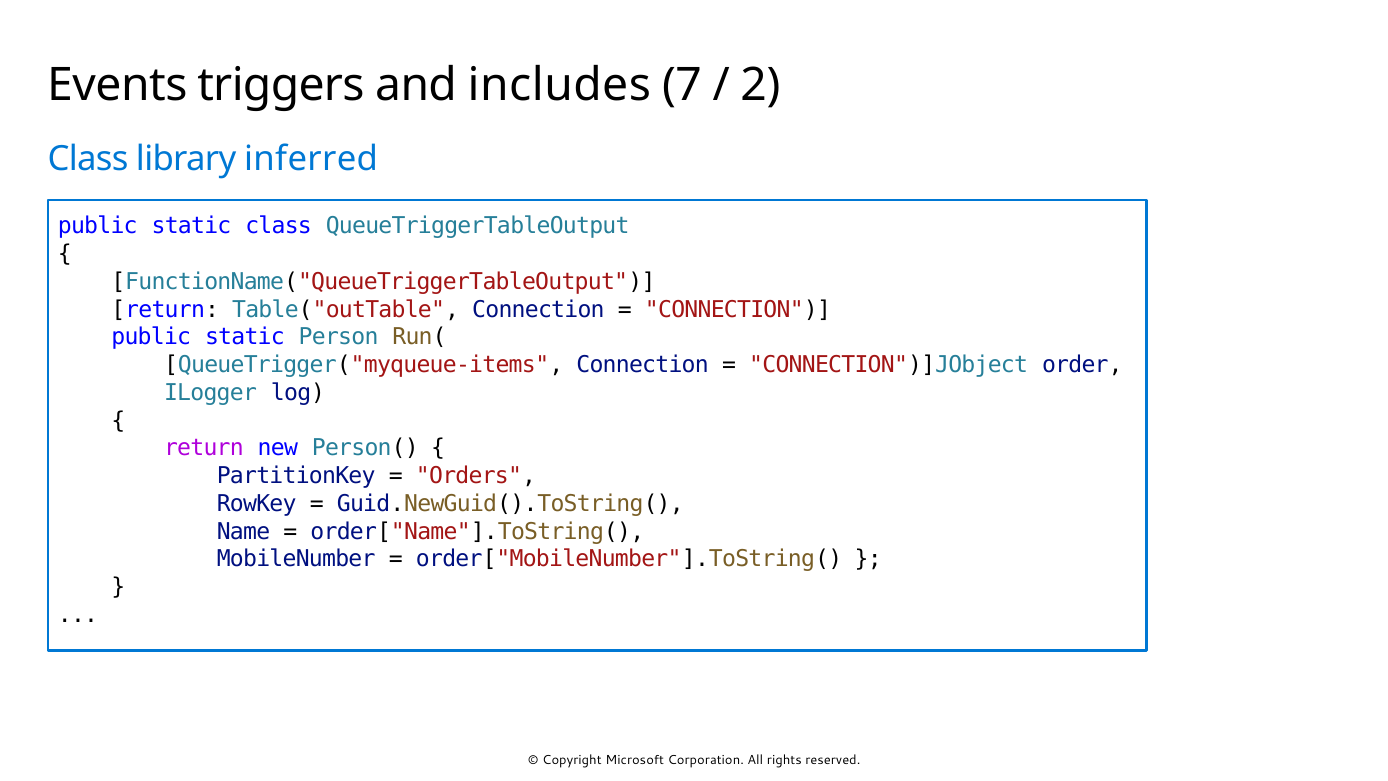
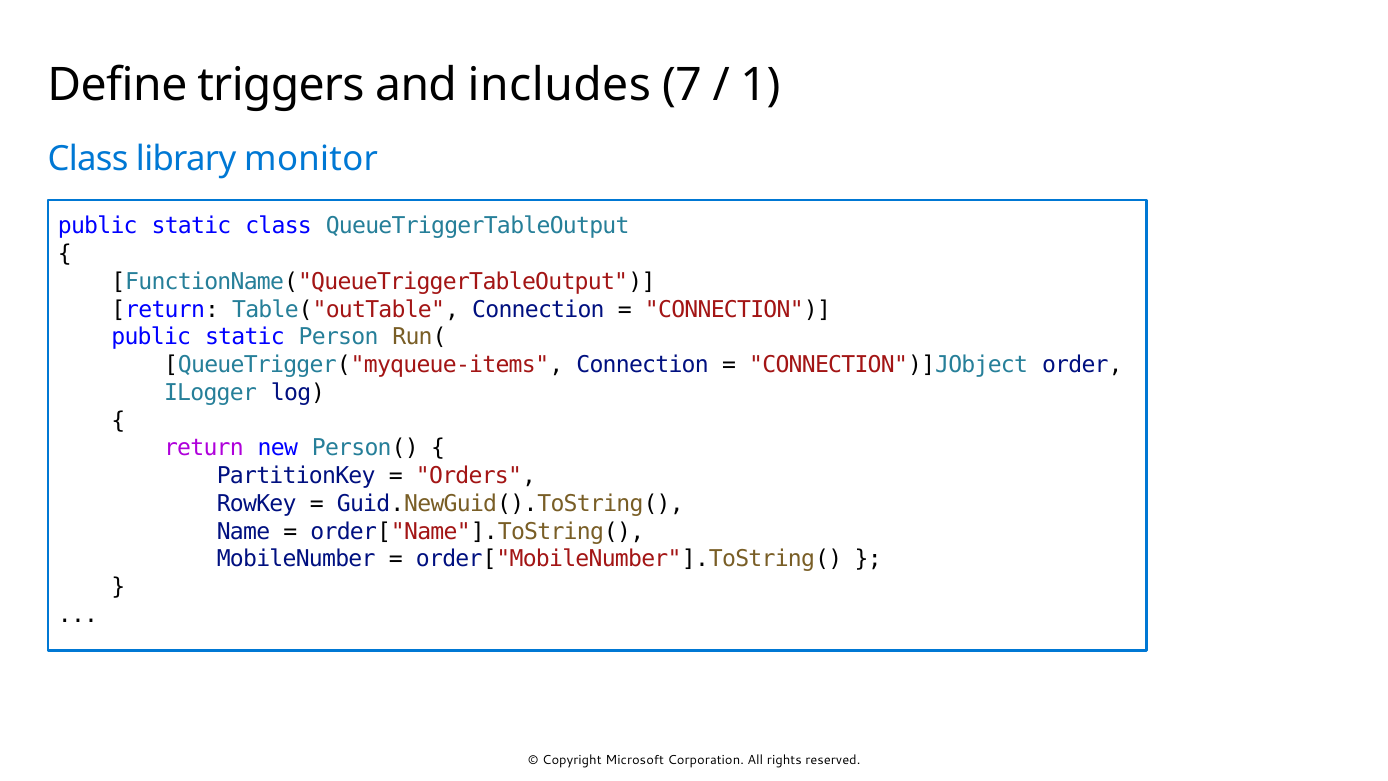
Events: Events -> Define (117, 85)
2: 2 -> 1 (760, 85)
inferred: inferred -> monitor (311, 159)
